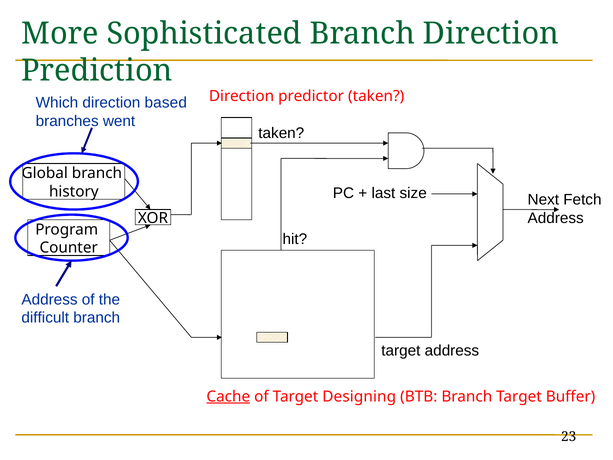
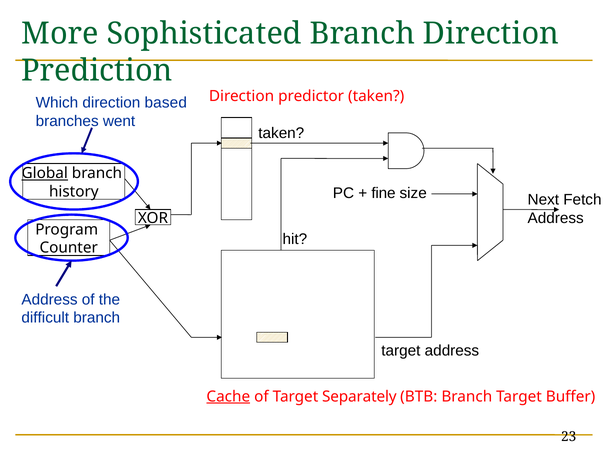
Global underline: none -> present (45, 173)
last: last -> fine (384, 193)
Designing: Designing -> Separately (359, 396)
